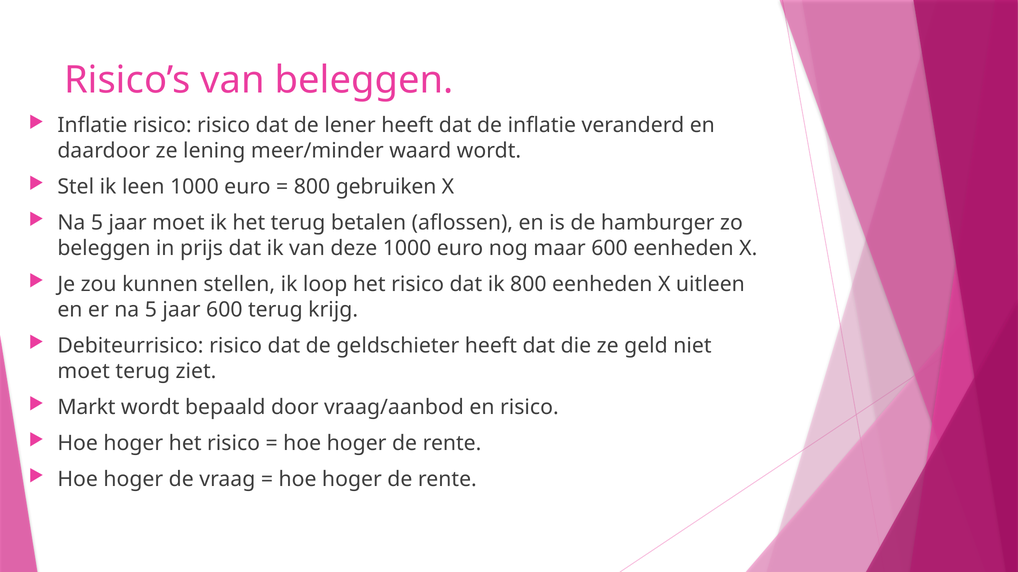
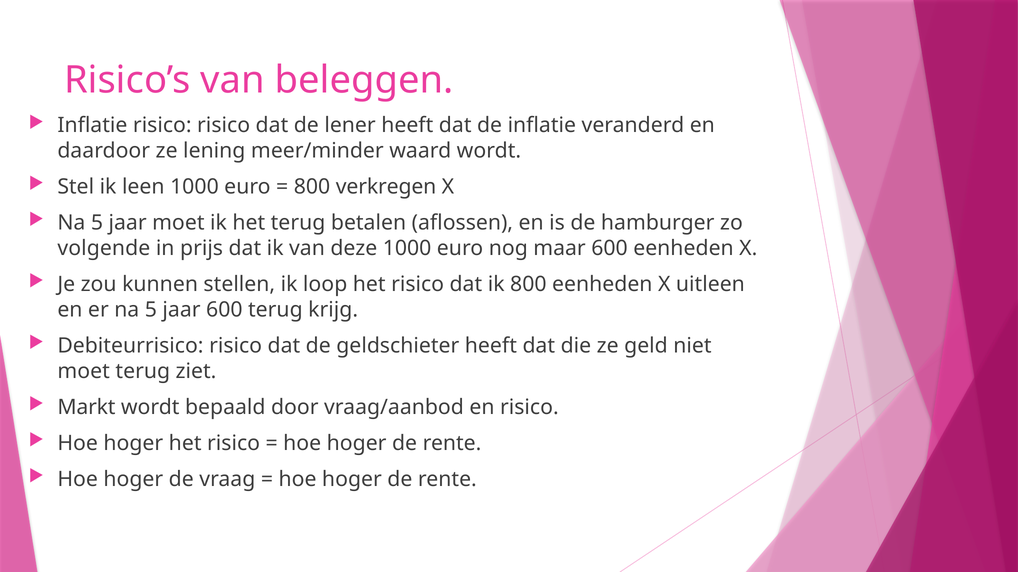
gebruiken: gebruiken -> verkregen (386, 187)
beleggen: beleggen -> volgende (104, 249)
